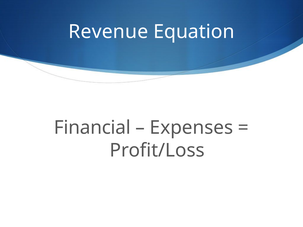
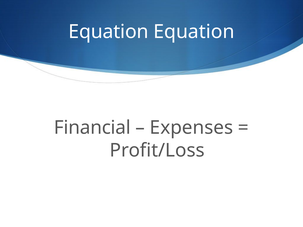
Revenue: Revenue -> Equation (109, 32)
